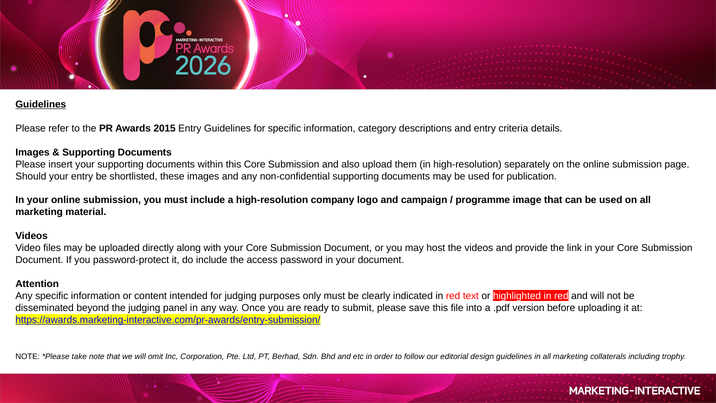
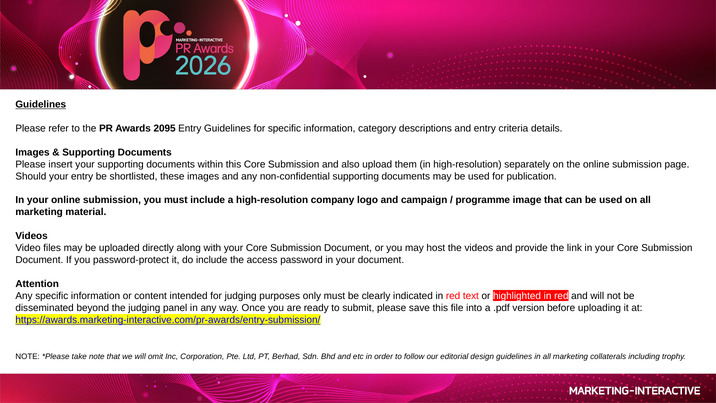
2015: 2015 -> 2095 (165, 128)
